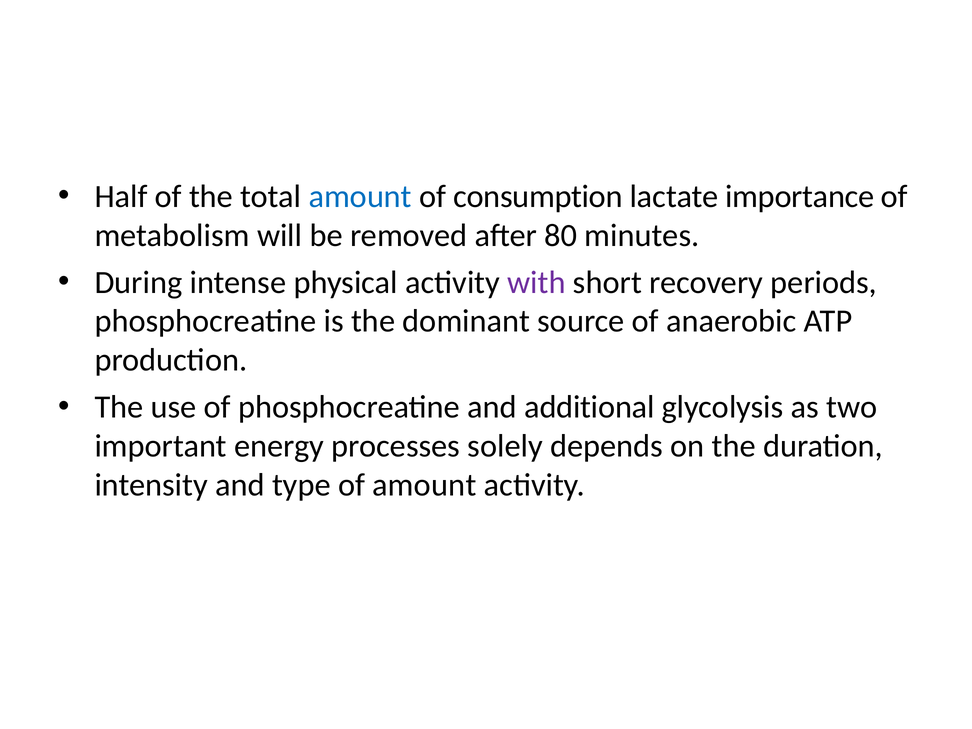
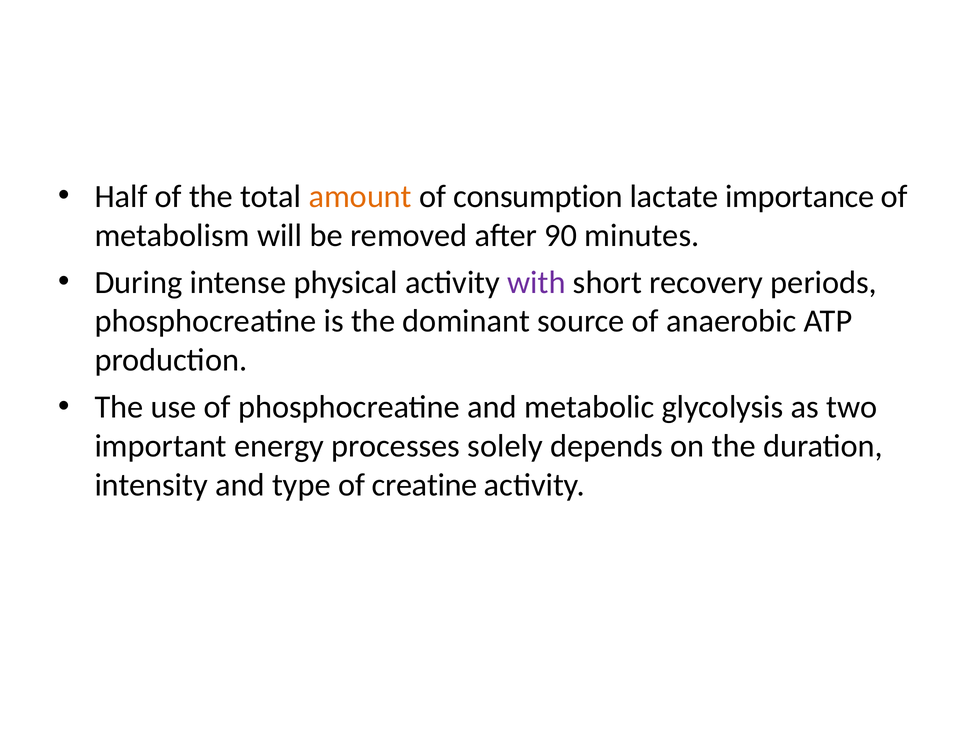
amount colour: blue -> orange (360, 197)
80: 80 -> 90 (561, 235)
additional: additional -> metabolic (589, 407)
of amount: amount -> creatine (425, 485)
